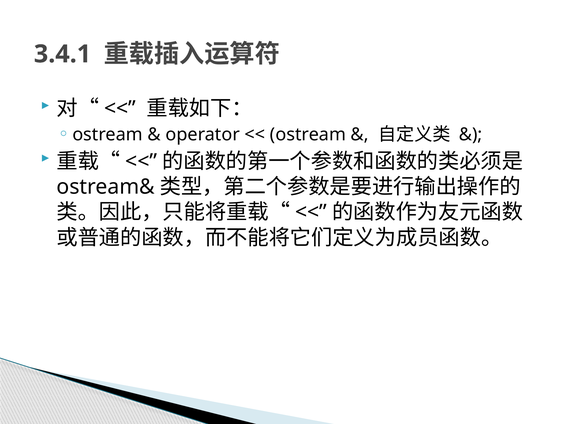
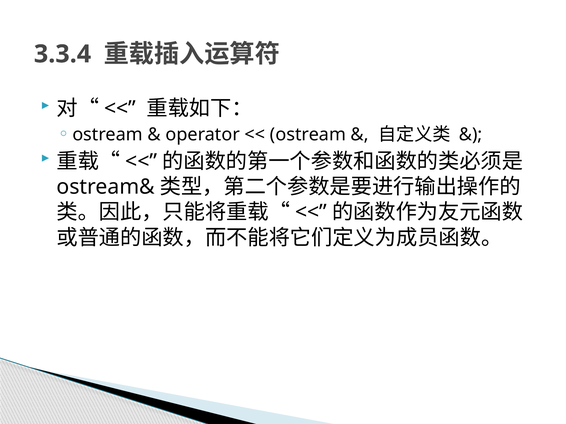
3.4.1: 3.4.1 -> 3.3.4 (63, 54)
